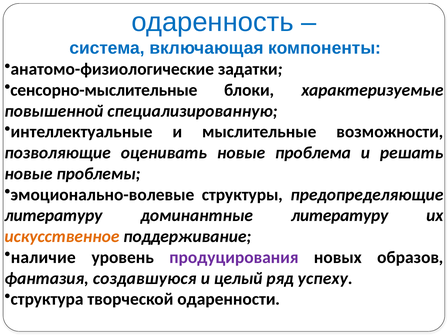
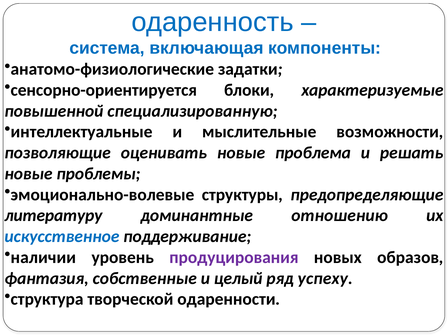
сенсорно-мыслительные: сенсорно-мыслительные -> сенсорно-ориентируется (104, 90)
доминантные литературу: литературу -> отношению (340, 216)
искусственное colour: orange -> blue (62, 236)
наличие: наличие -> наличии (43, 257)
создавшуюся: создавшуюся -> собственные (145, 278)
